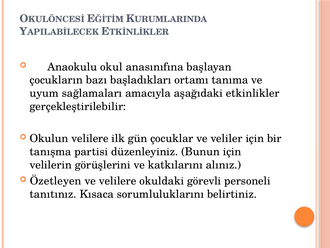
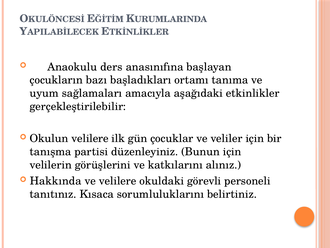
okul: okul -> ders (111, 67)
Özetleyen: Özetleyen -> Hakkında (56, 181)
